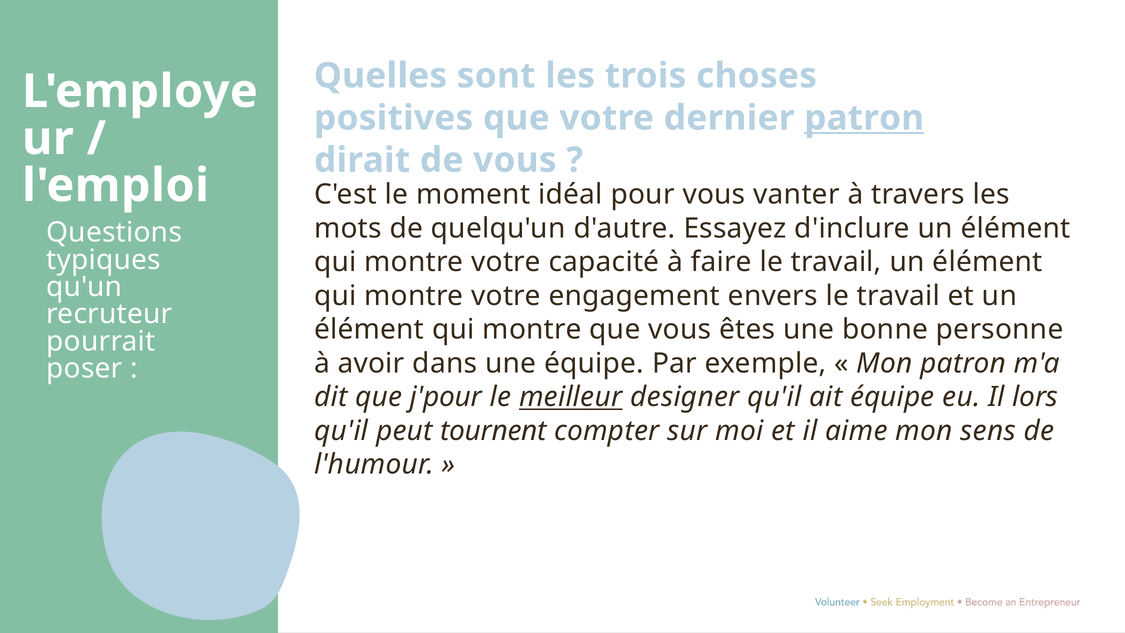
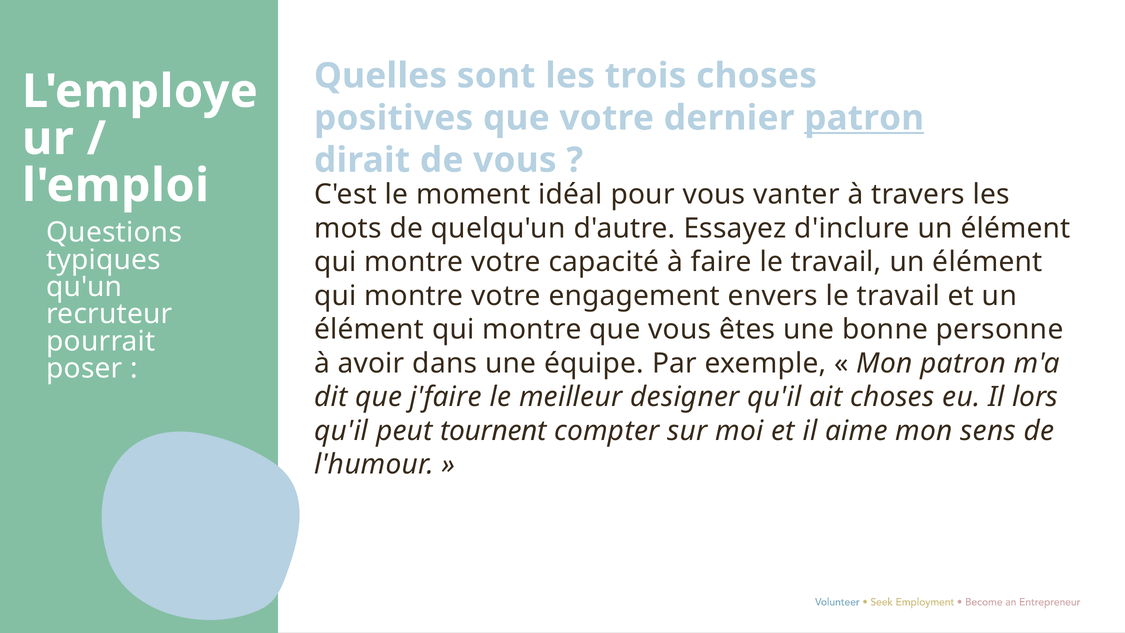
j'pour: j'pour -> j'faire (446, 397)
meilleur underline: present -> none (571, 397)
ait équipe: équipe -> choses (892, 397)
